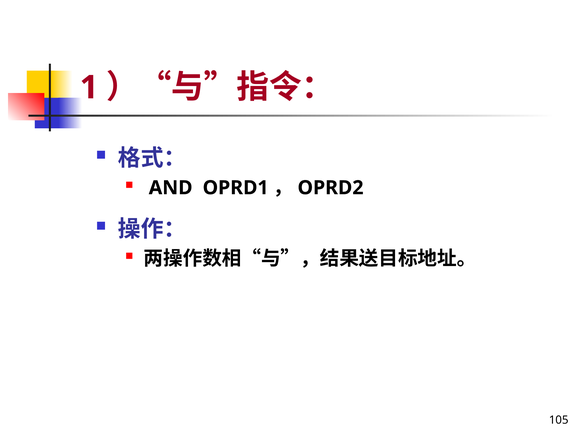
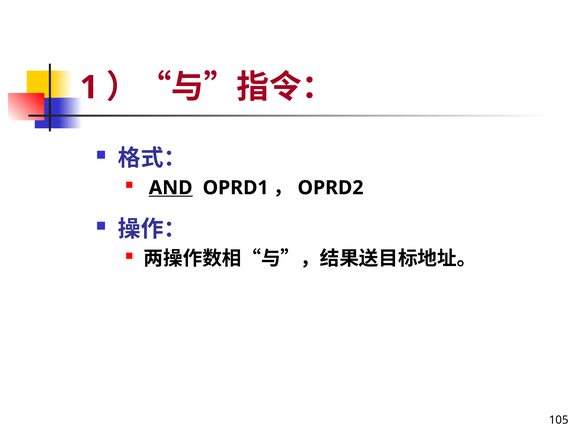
AND underline: none -> present (171, 187)
